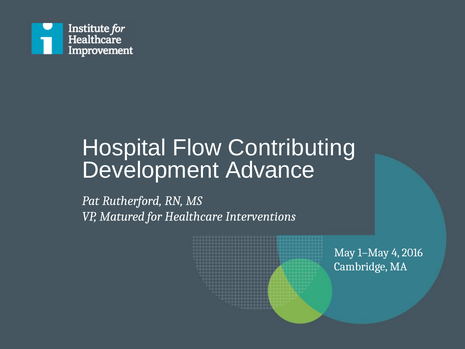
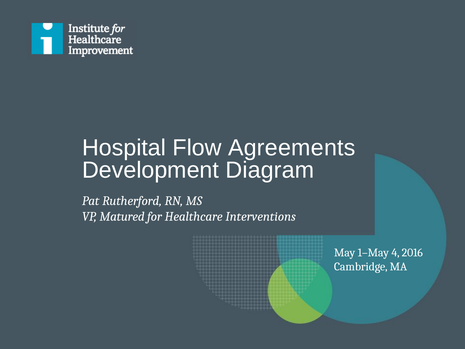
Contributing: Contributing -> Agreements (292, 148)
Advance: Advance -> Diagram (270, 170)
